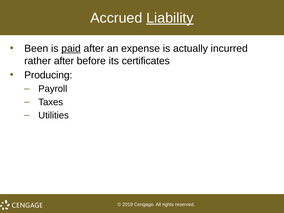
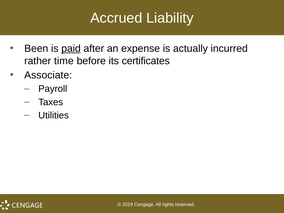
Liability underline: present -> none (170, 18)
rather after: after -> time (64, 61)
Producing: Producing -> Associate (48, 75)
